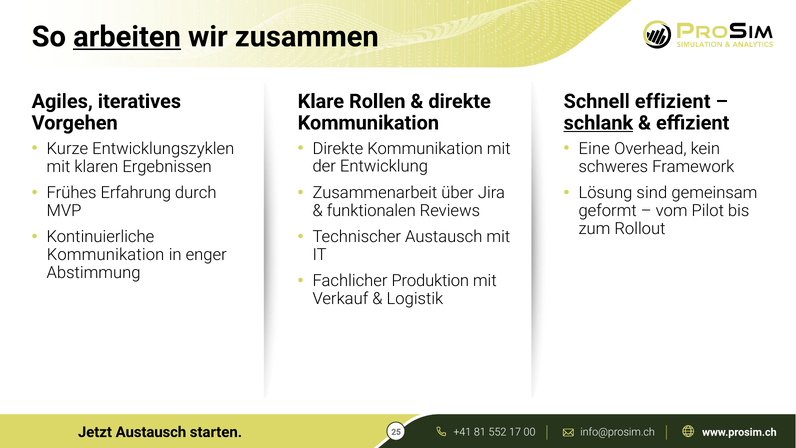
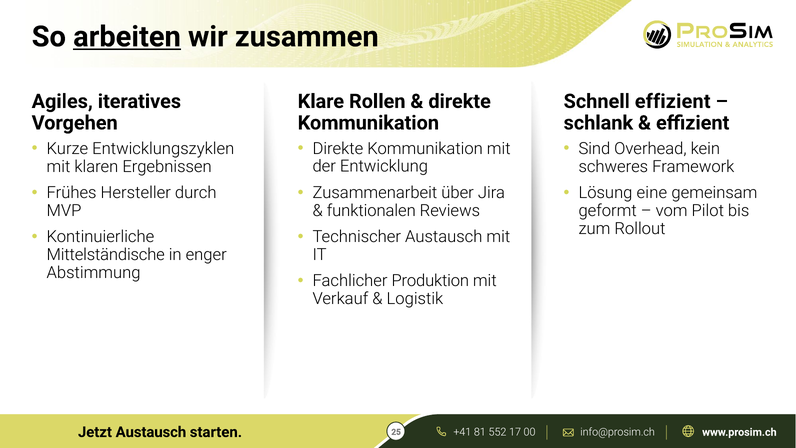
schlank underline: present -> none (598, 123)
Eine: Eine -> Sind (594, 149)
Erfahrung: Erfahrung -> Hersteller (136, 193)
sind: sind -> eine (652, 193)
Kommunikation: Kommunikation -> Mittelständische (106, 255)
